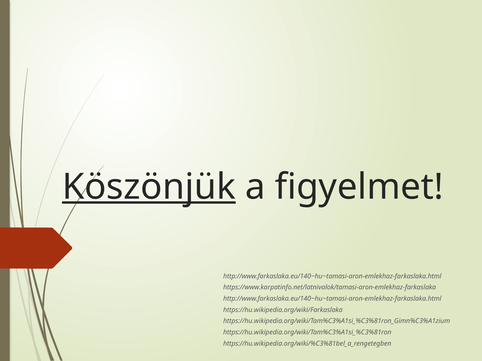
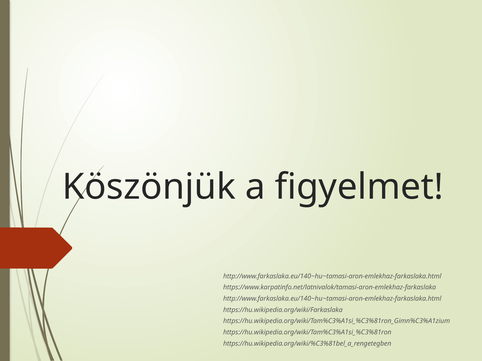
Köszönjük underline: present -> none (149, 187)
